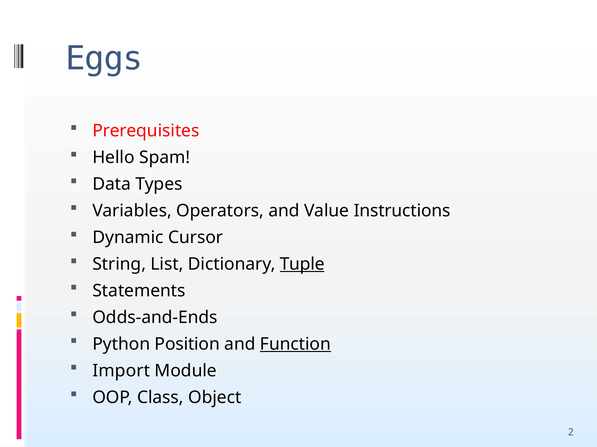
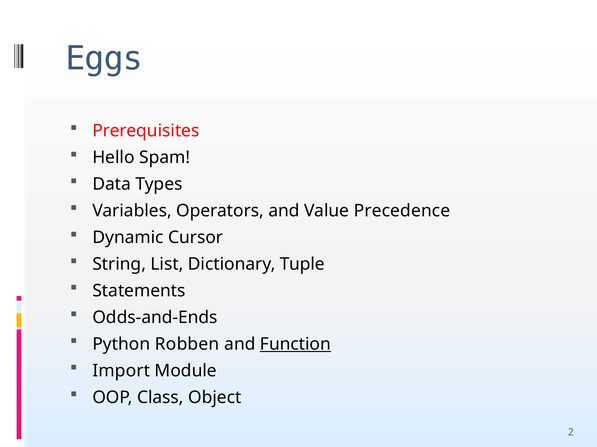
Instructions: Instructions -> Precedence (402, 211)
Tuple underline: present -> none (302, 265)
Position: Position -> Robben (187, 345)
